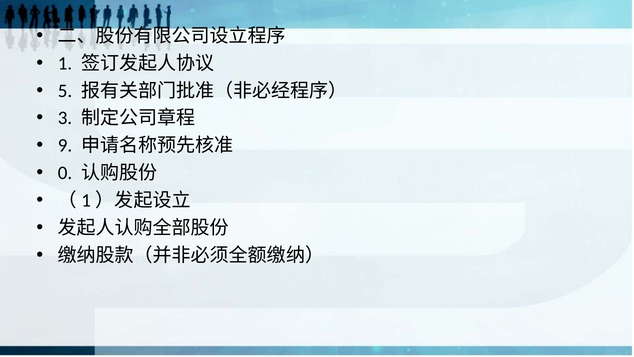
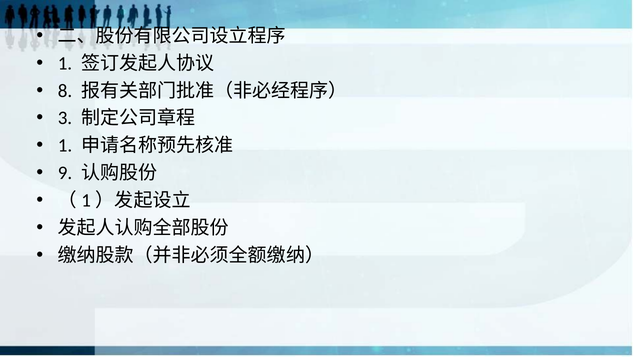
5: 5 -> 8 (65, 91)
9: 9 -> 1 (65, 145)
0: 0 -> 9 (65, 173)
